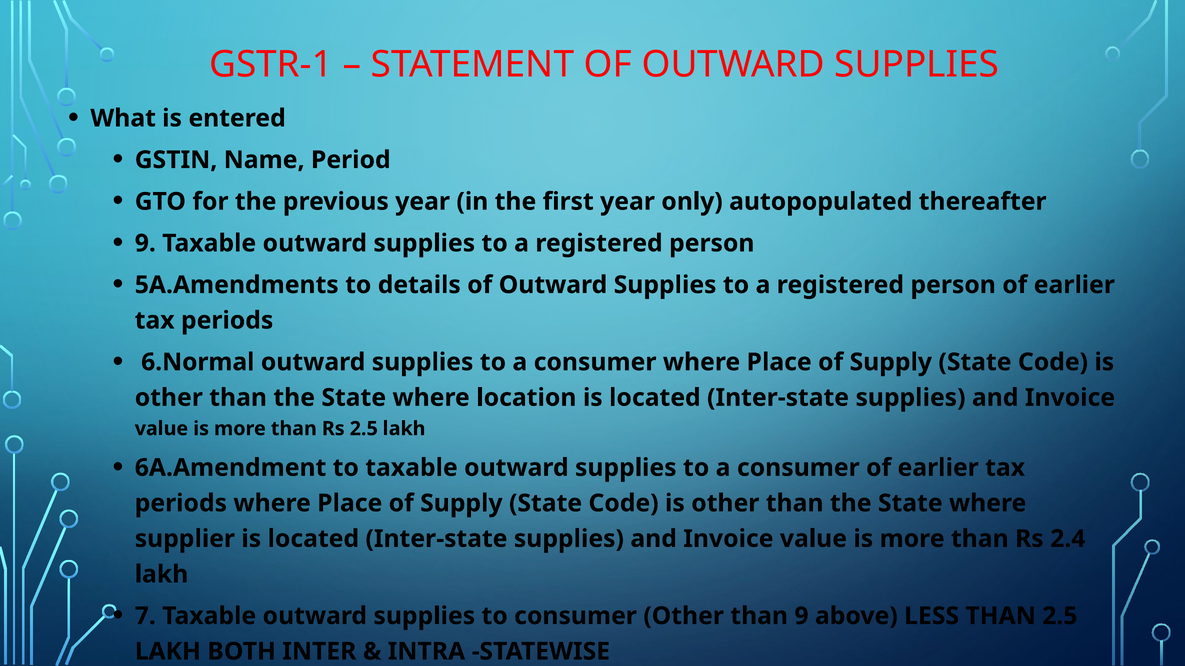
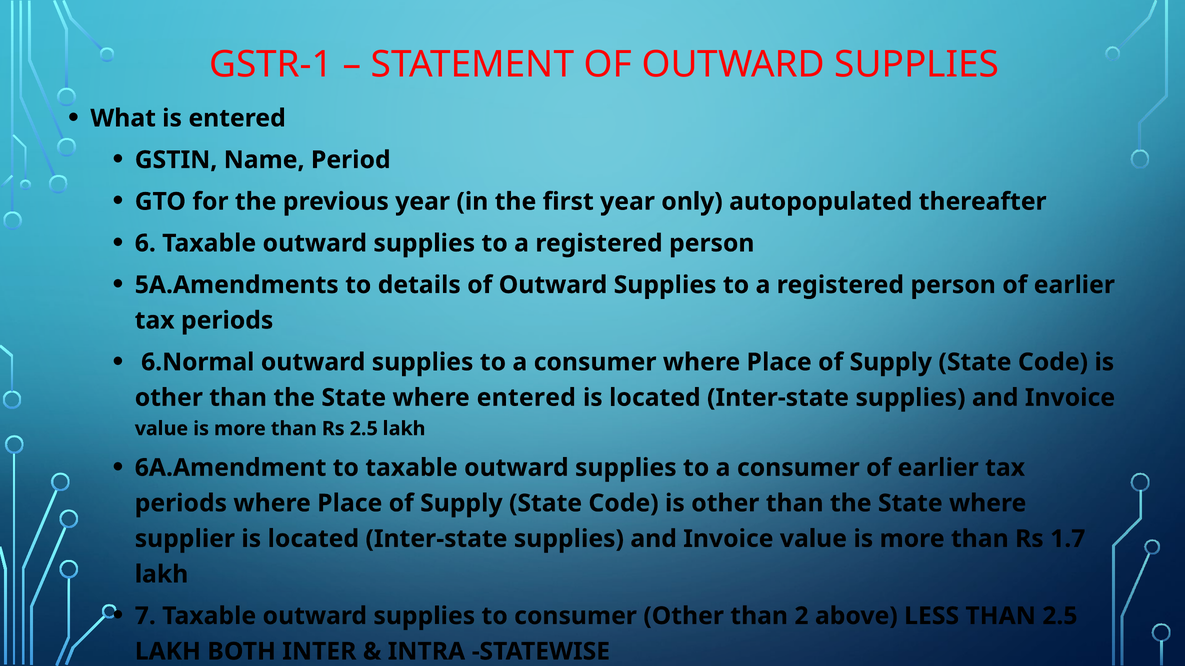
9: 9 -> 6 (145, 243)
where location: location -> entered (526, 398)
2.4: 2.4 -> 1.7 (1068, 539)
than 9: 9 -> 2 (801, 616)
